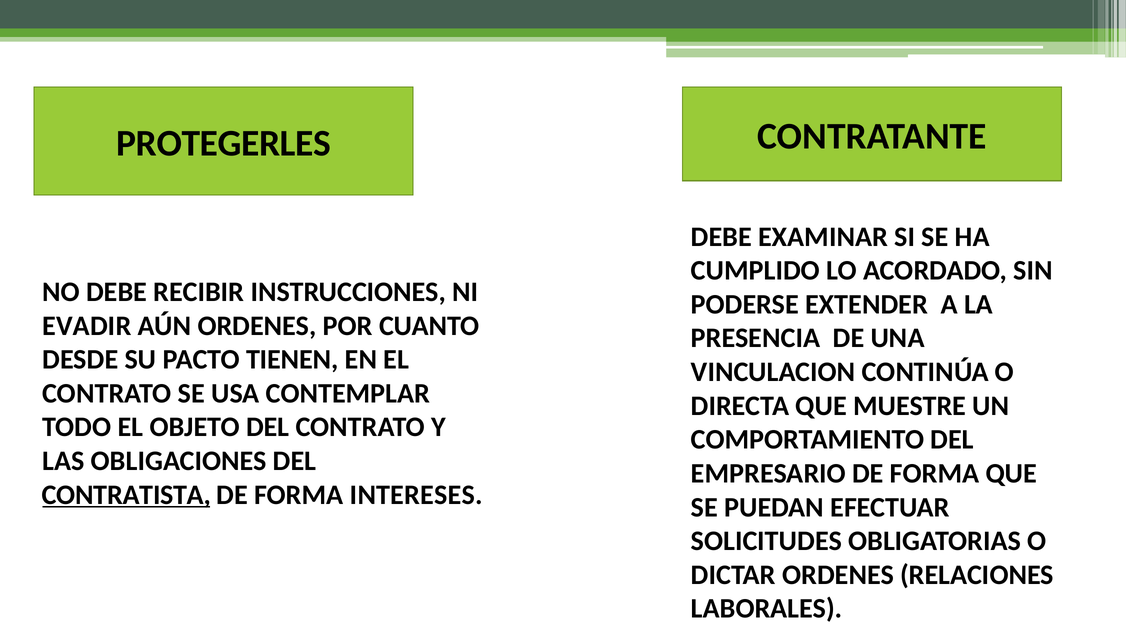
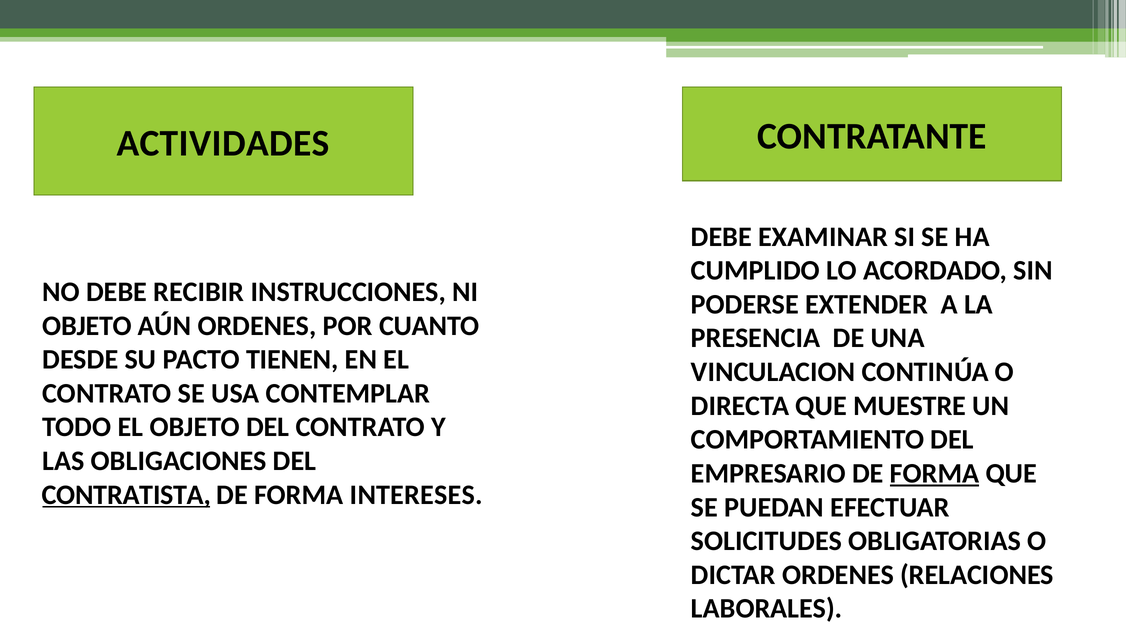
PROTEGERLES: PROTEGERLES -> ACTIVIDADES (223, 143)
EVADIR: EVADIR -> OBJETO (87, 325)
FORMA underline: none -> present (935, 473)
